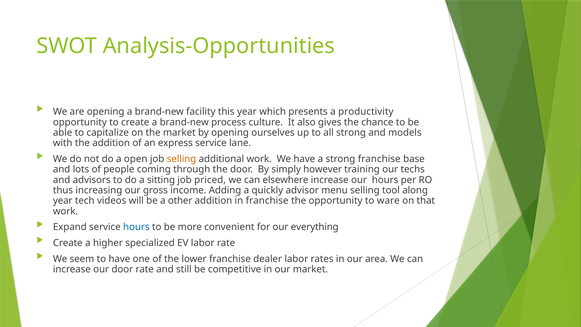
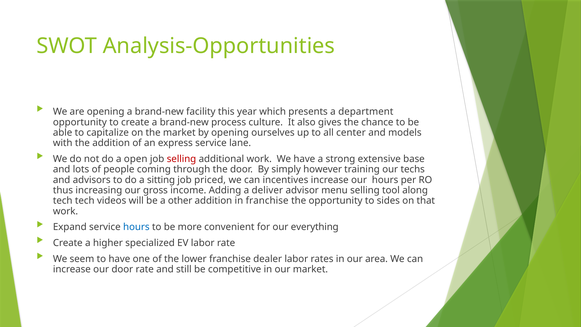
productivity: productivity -> department (366, 112)
all strong: strong -> center (351, 133)
selling colour: orange -> red (181, 159)
strong franchise: franchise -> extensive (379, 159)
elsewhere: elsewhere -> incentives (285, 180)
quickly: quickly -> deliver (267, 190)
year: year -> tech (63, 201)
ware: ware -> sides (388, 201)
